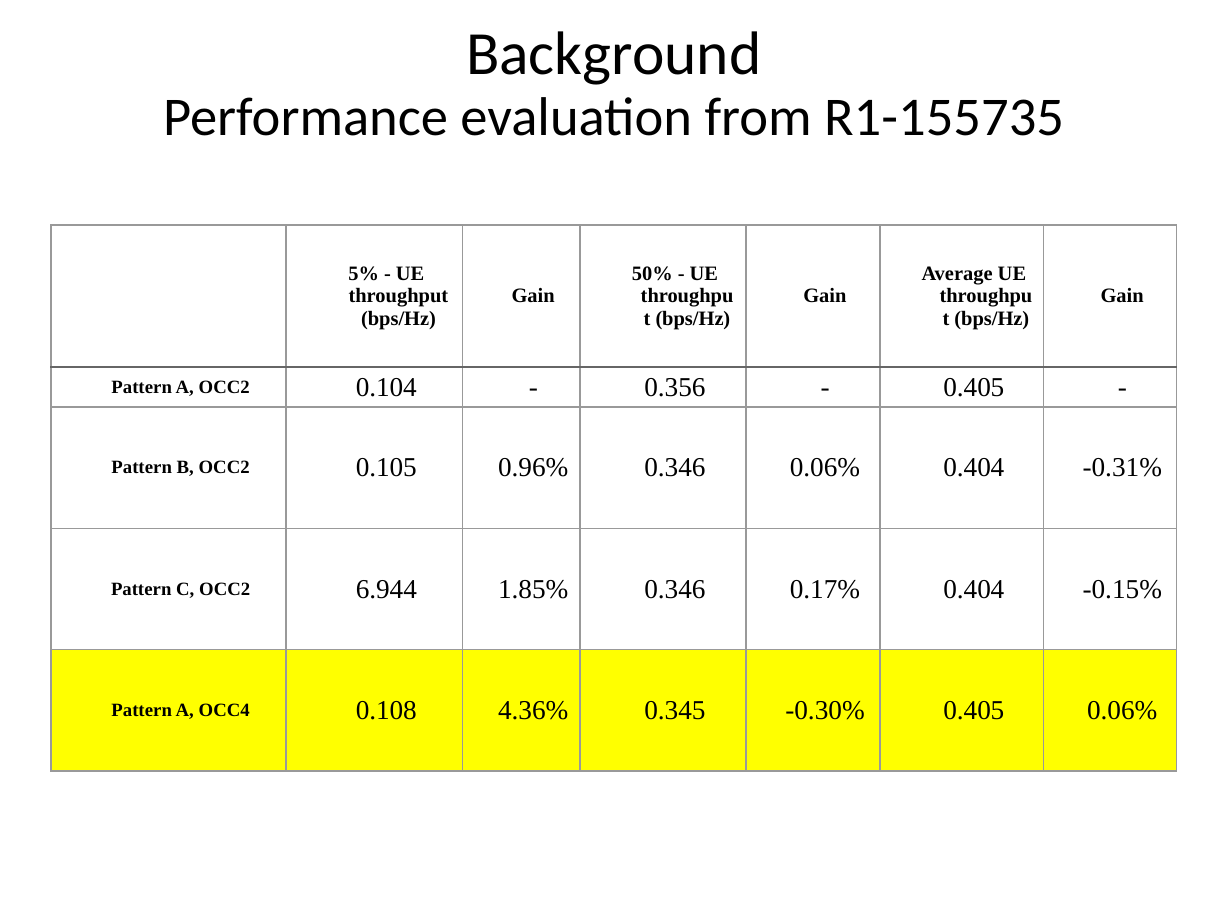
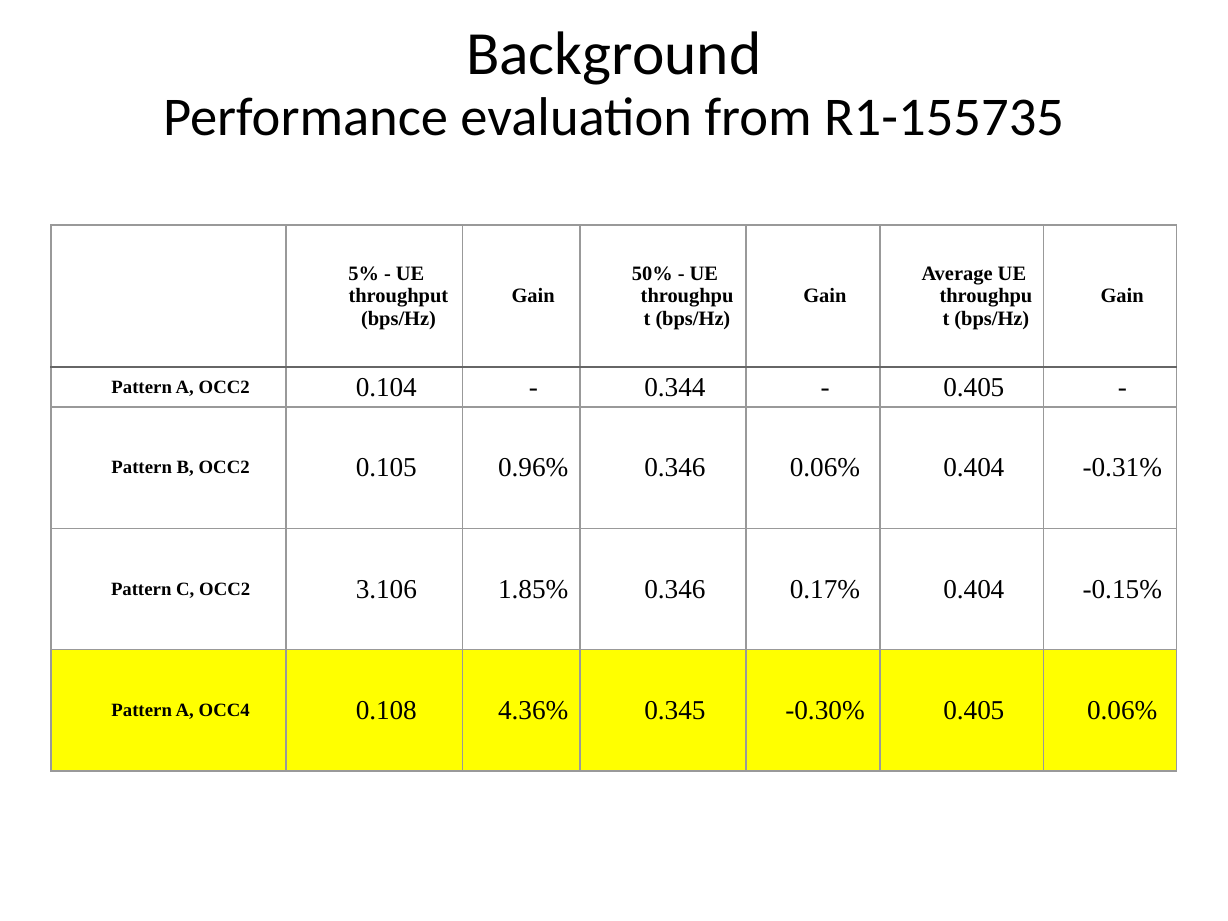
0.356: 0.356 -> 0.344 (675, 387)
6.944: 6.944 -> 3.106 (386, 589)
